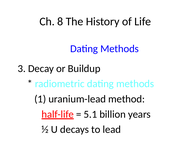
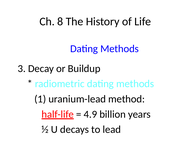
5.1: 5.1 -> 4.9 (90, 114)
